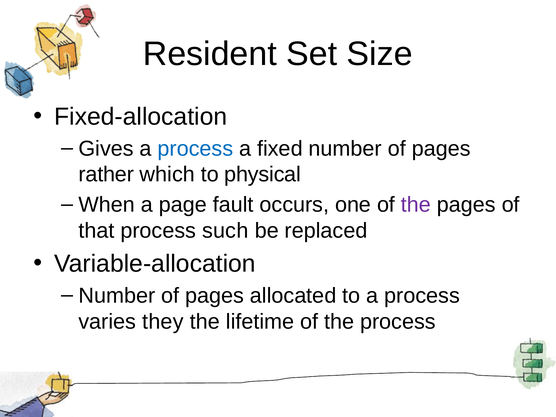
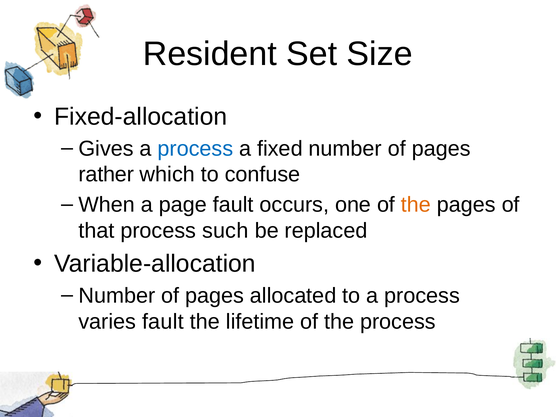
physical: physical -> confuse (263, 175)
the colour: purple -> orange (416, 205)
varies they: they -> fault (163, 322)
